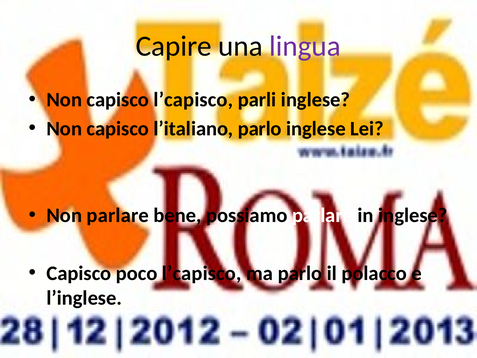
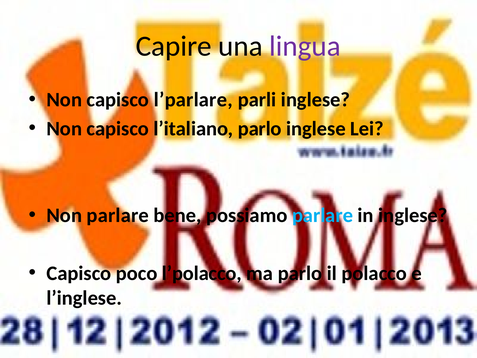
capisco l’capisco: l’capisco -> l’parlare (193, 100)
parlare colour: white -> light blue (323, 215)
poco l’capisco: l’capisco -> l’polacco (202, 273)
